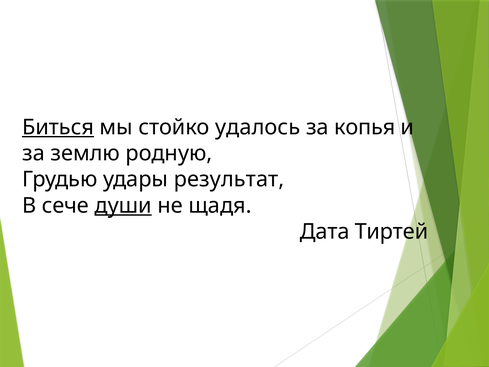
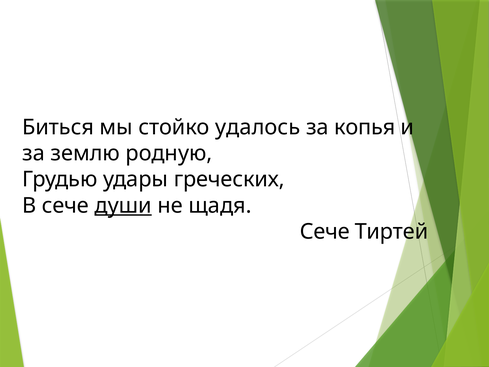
Биться underline: present -> none (58, 127)
результат: результат -> греческих (229, 179)
Дата: Дата -> Сече (325, 232)
